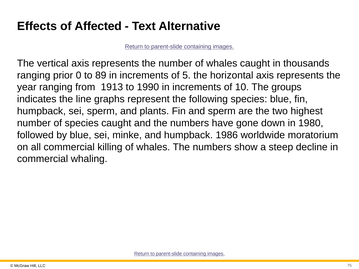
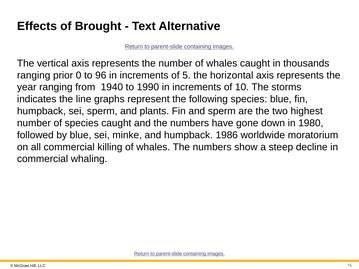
Affected: Affected -> Brought (98, 26)
89: 89 -> 96 (101, 75)
1913: 1913 -> 1940 (112, 87)
groups: groups -> storms (286, 87)
